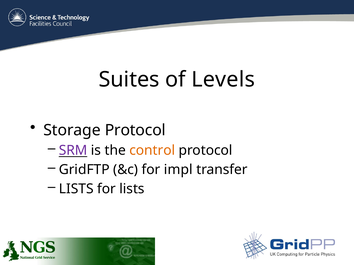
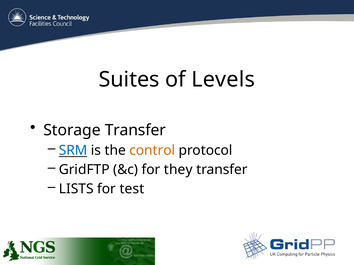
Storage Protocol: Protocol -> Transfer (135, 130)
SRM colour: purple -> blue (73, 151)
impl: impl -> they (178, 170)
for lists: lists -> test (132, 189)
